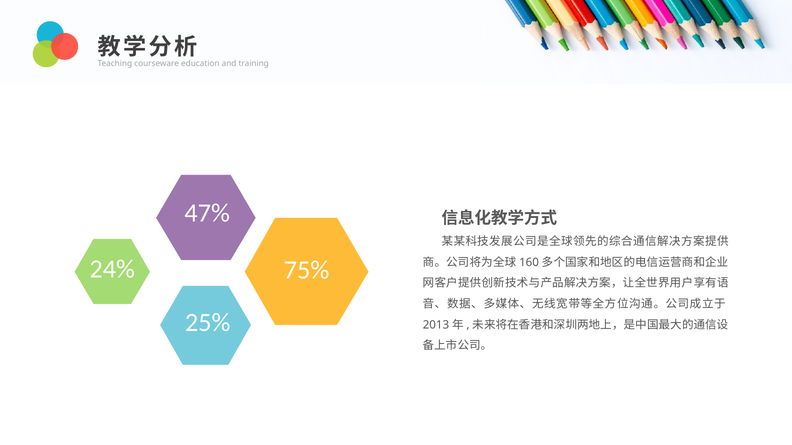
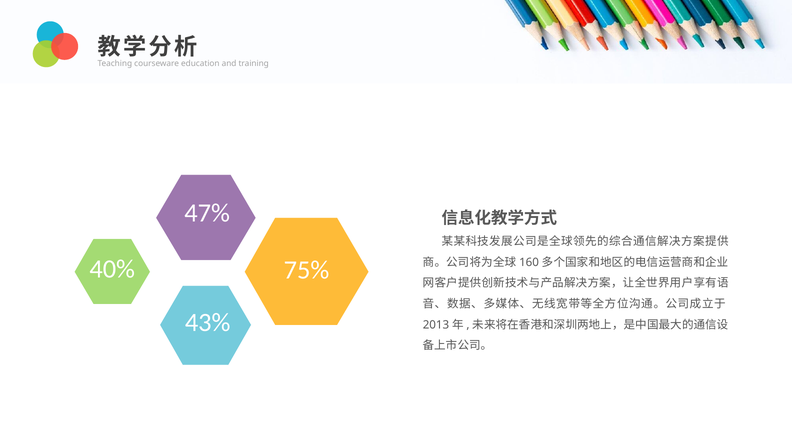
24%: 24% -> 40% (112, 270)
25%: 25% -> 43% (208, 323)
